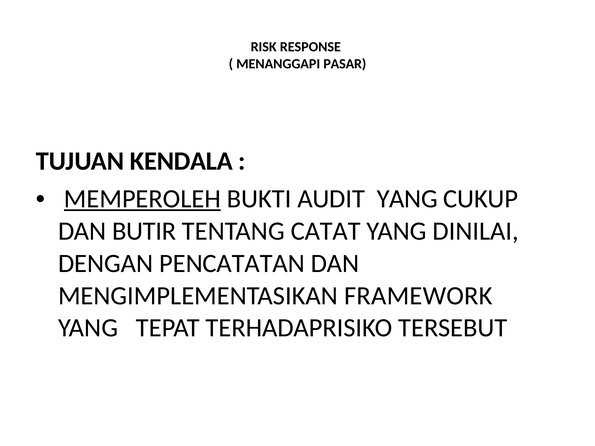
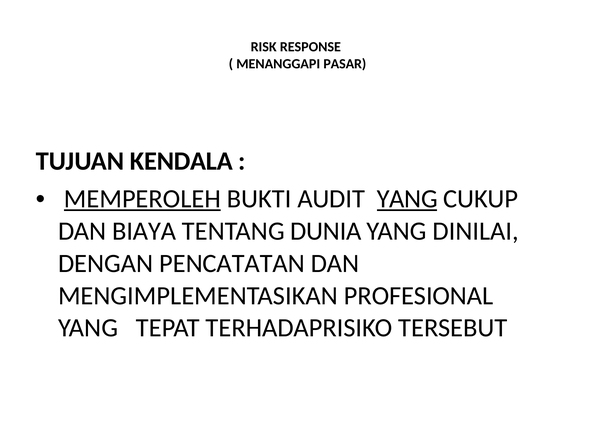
YANG underline: none -> present (407, 199)
BUTIR: BUTIR -> BIAYA (144, 231)
CATAT: CATAT -> DUNIA (326, 231)
FRAMEWORK: FRAMEWORK -> PROFESIONAL (419, 296)
